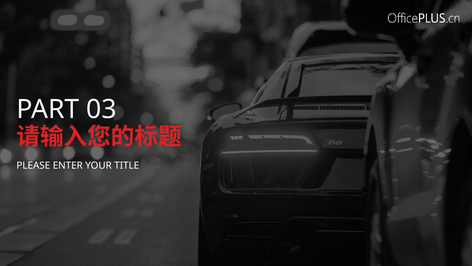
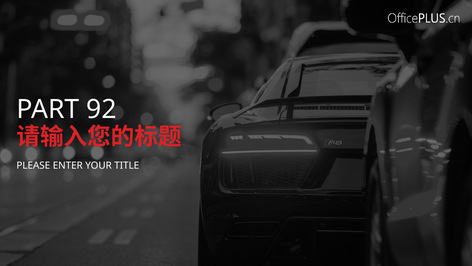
03: 03 -> 92 (101, 109)
